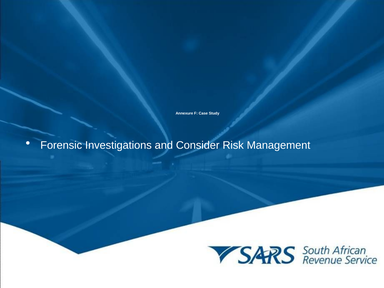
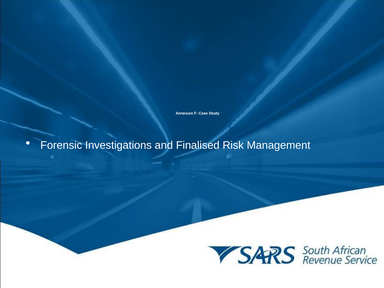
Consider: Consider -> Finalised (198, 145)
